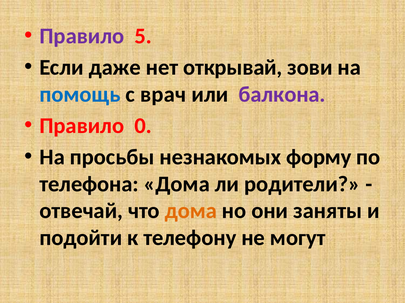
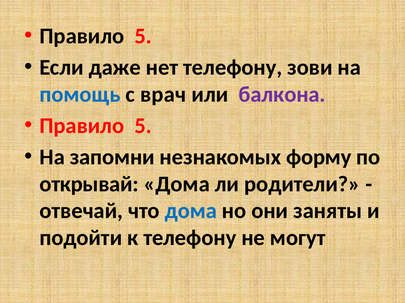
Правило colour: purple -> black (82, 36)
нет открывай: открывай -> телефону (233, 68)
0: 0 -> 5 (143, 126)
просьбы: просьбы -> запомни (112, 157)
телефона: телефона -> открывай (89, 184)
дома colour: orange -> blue (191, 211)
